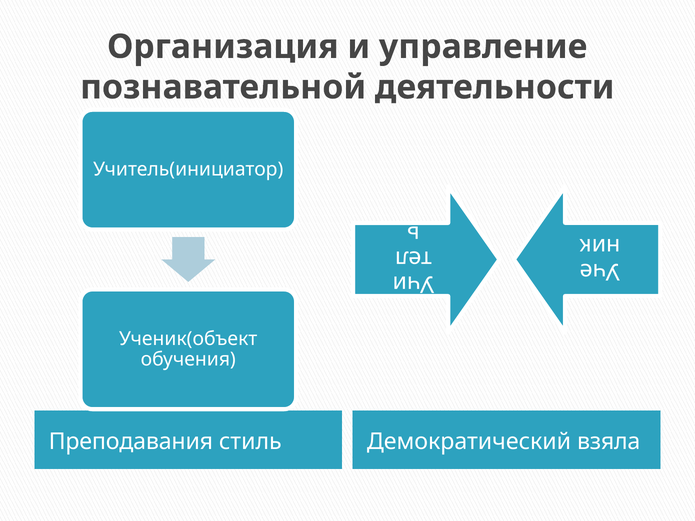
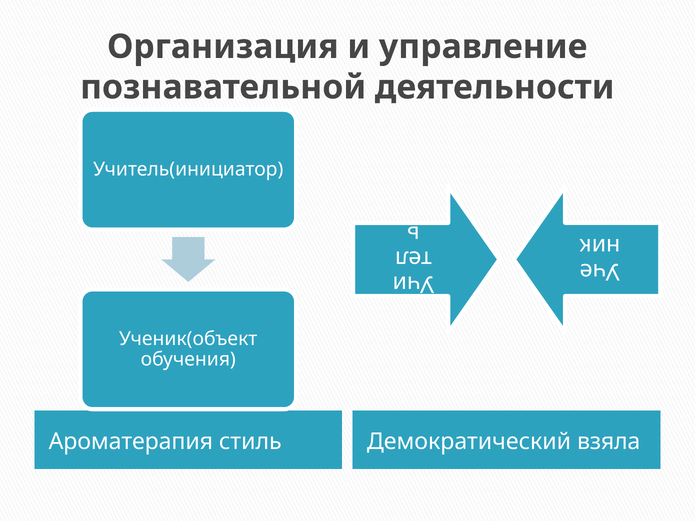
Преподавания: Преподавания -> Ароматерапия (131, 442)
